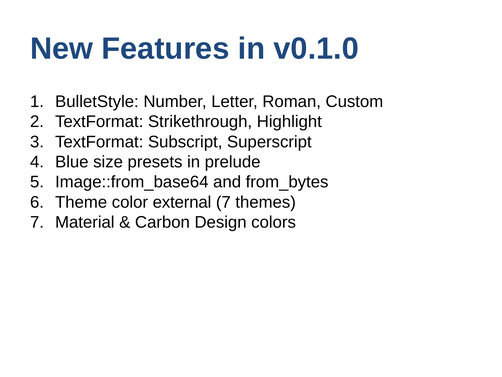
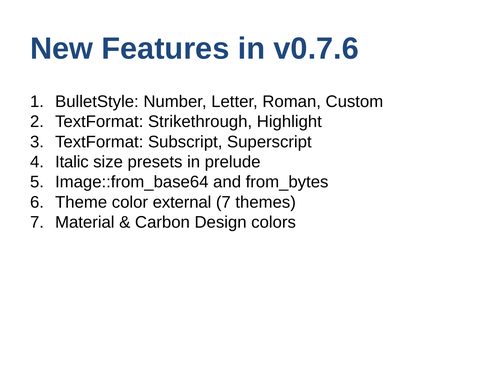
v0.1.0: v0.1.0 -> v0.7.6 (316, 49)
Blue: Blue -> Italic (72, 162)
